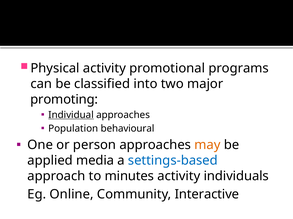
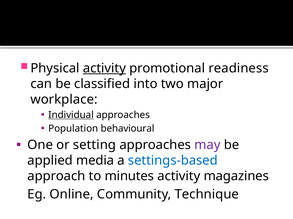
activity underline: none -> present (104, 69)
programs: programs -> readiness (239, 69)
promoting: promoting -> workplace (64, 100)
person: person -> setting (94, 145)
may colour: orange -> purple (207, 145)
individuals: individuals -> magazines (236, 177)
Interactive: Interactive -> Technique (207, 195)
